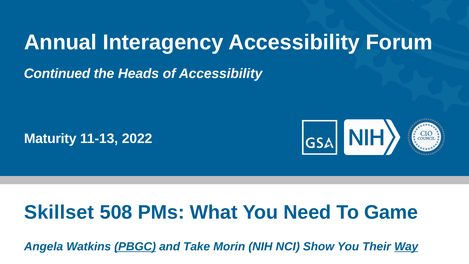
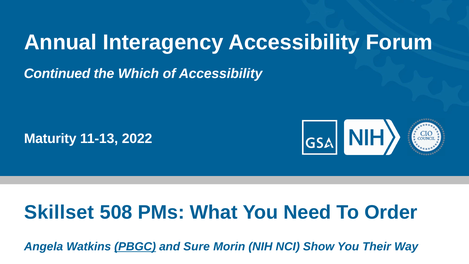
Heads: Heads -> Which (139, 74)
Game: Game -> Order (391, 212)
Take: Take -> Sure (197, 246)
Way underline: present -> none (406, 246)
